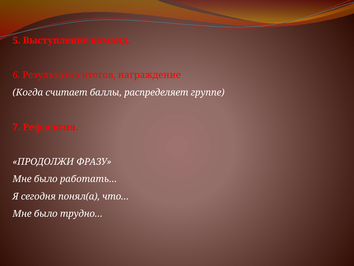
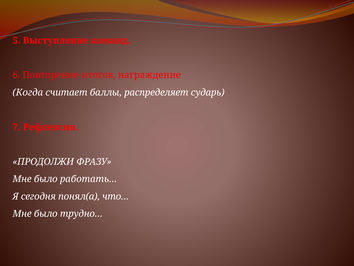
Результатов: Результатов -> Повторение (51, 75)
группе: группе -> сударь (208, 92)
